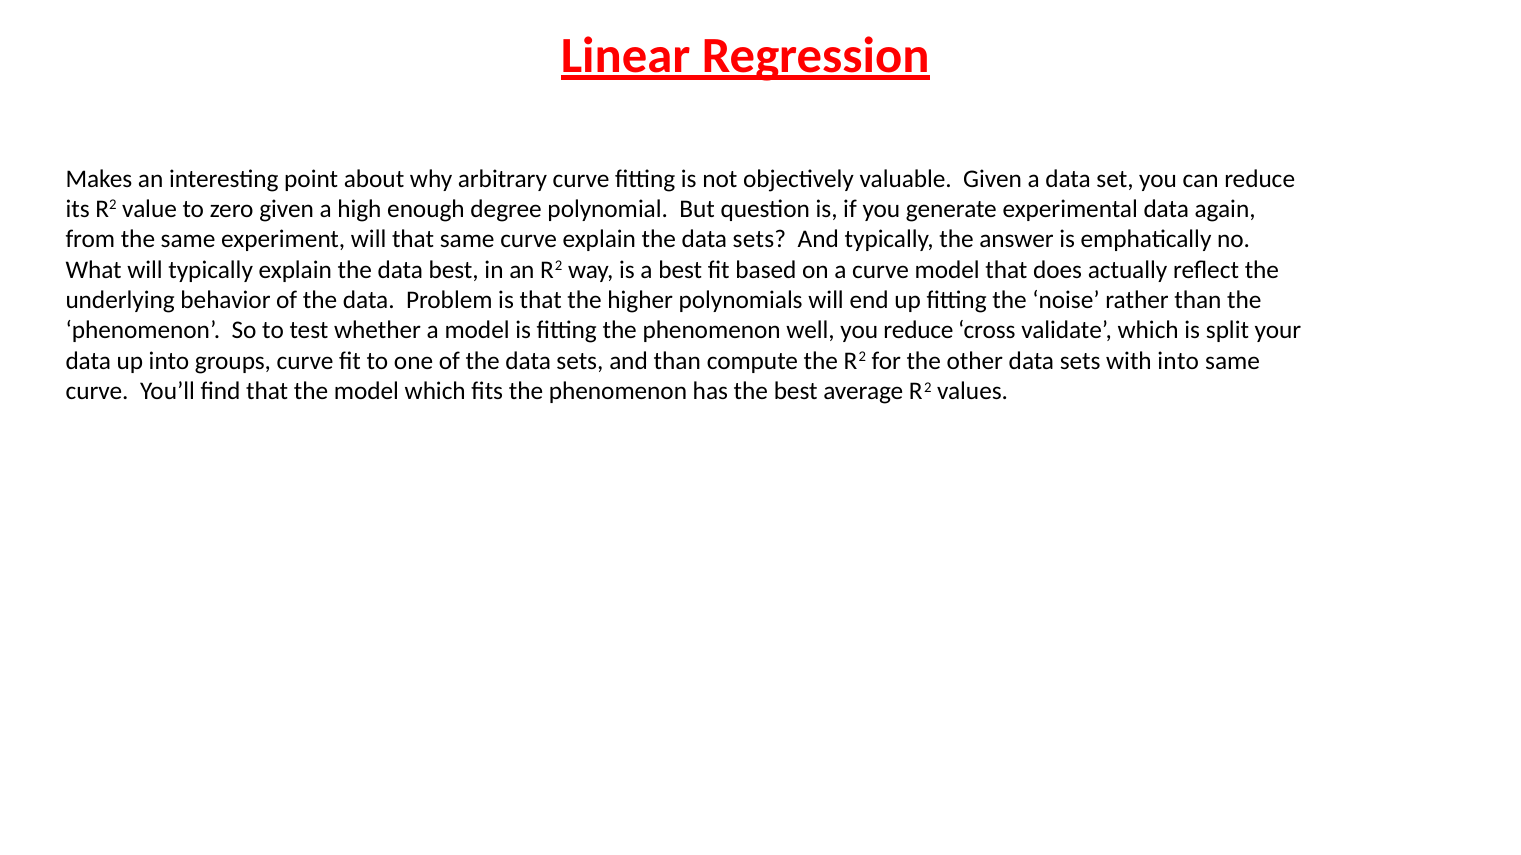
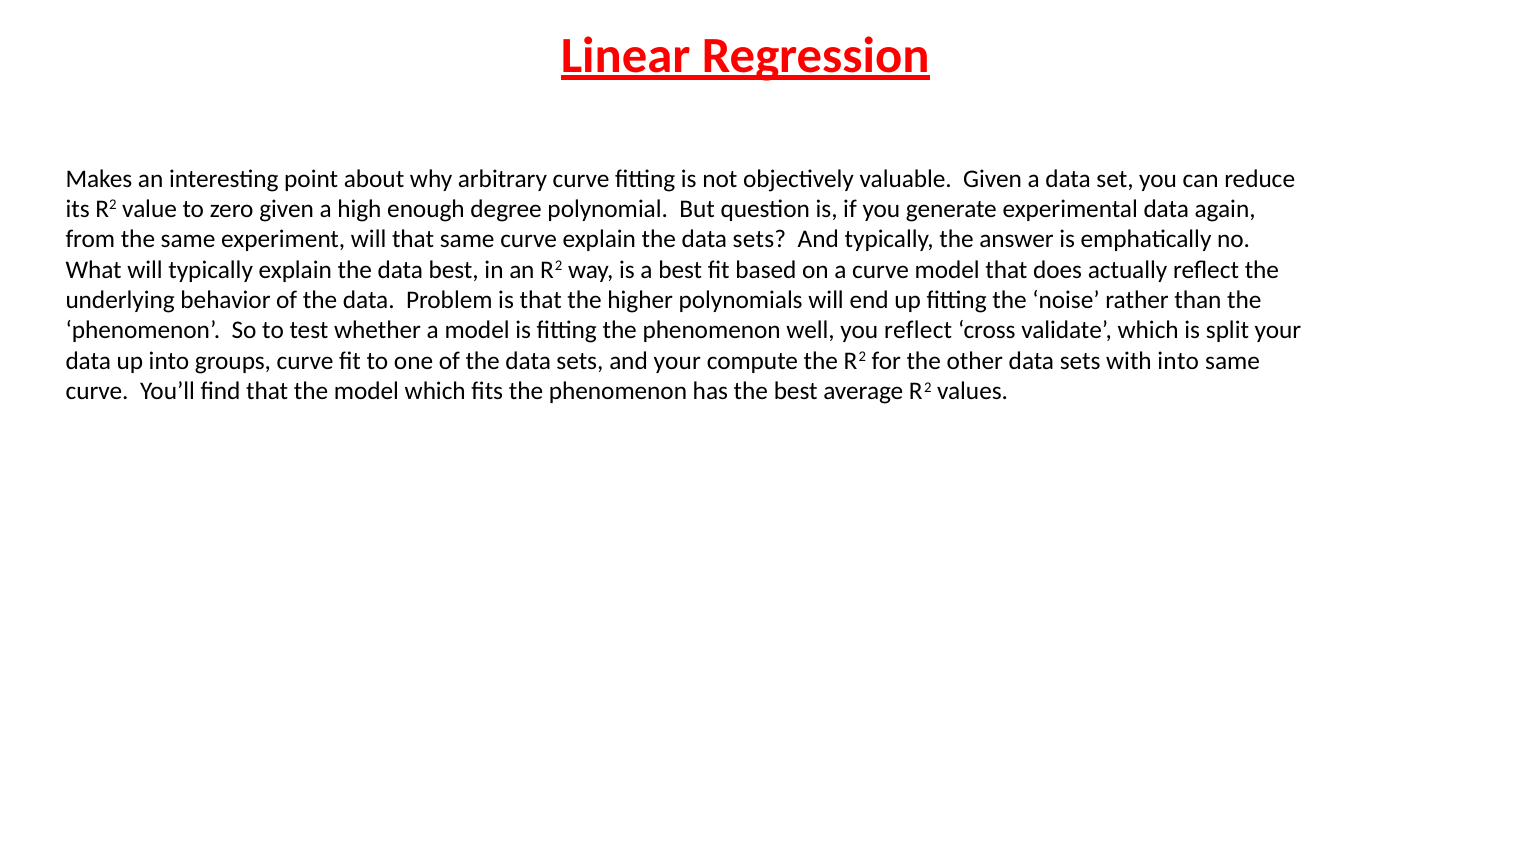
you reduce: reduce -> reflect (918, 331)
and than: than -> your (677, 361)
